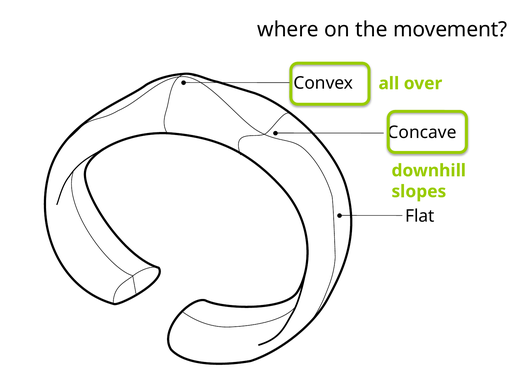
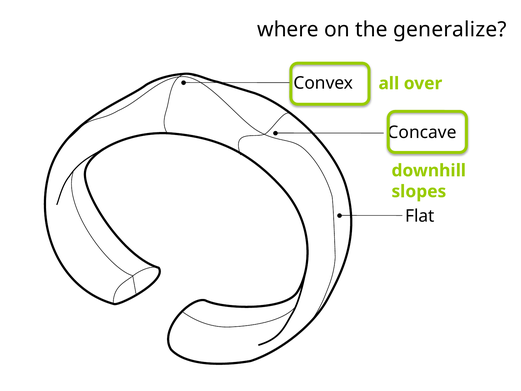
movement: movement -> generalize (450, 30)
